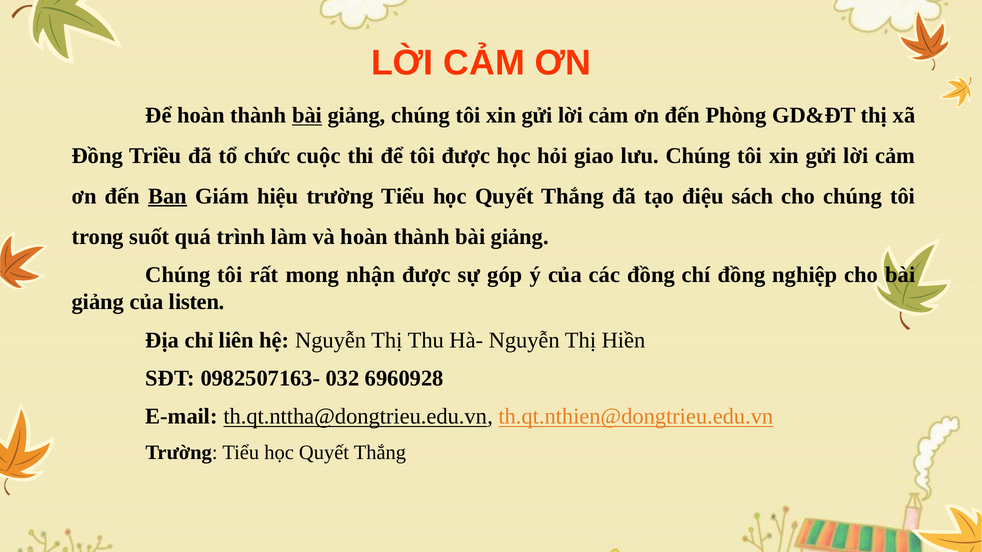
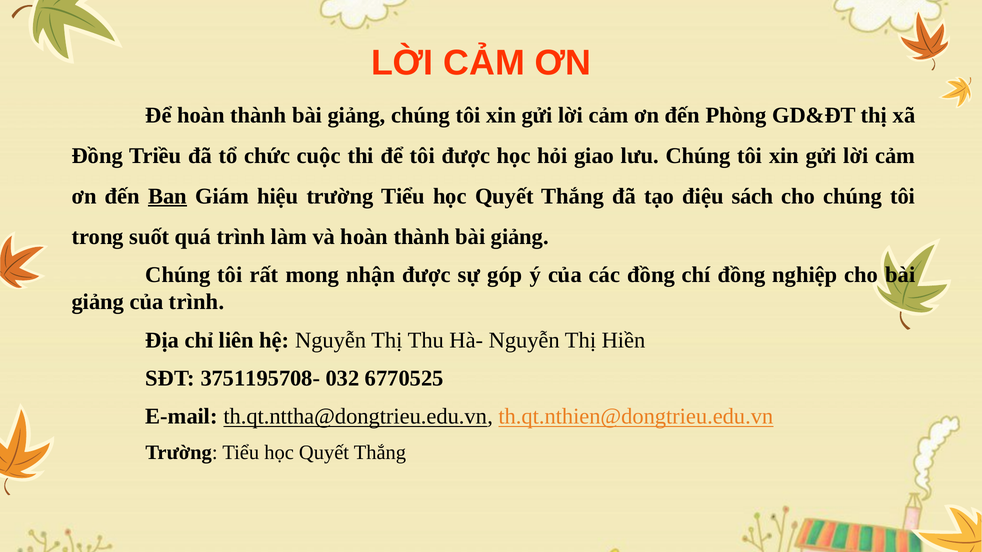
bài underline: present -> none (307, 115)
của listen: listen -> trình (197, 302)
0982507163-: 0982507163- -> 3751195708- (260, 379)
6960928: 6960928 -> 6770525 (404, 379)
